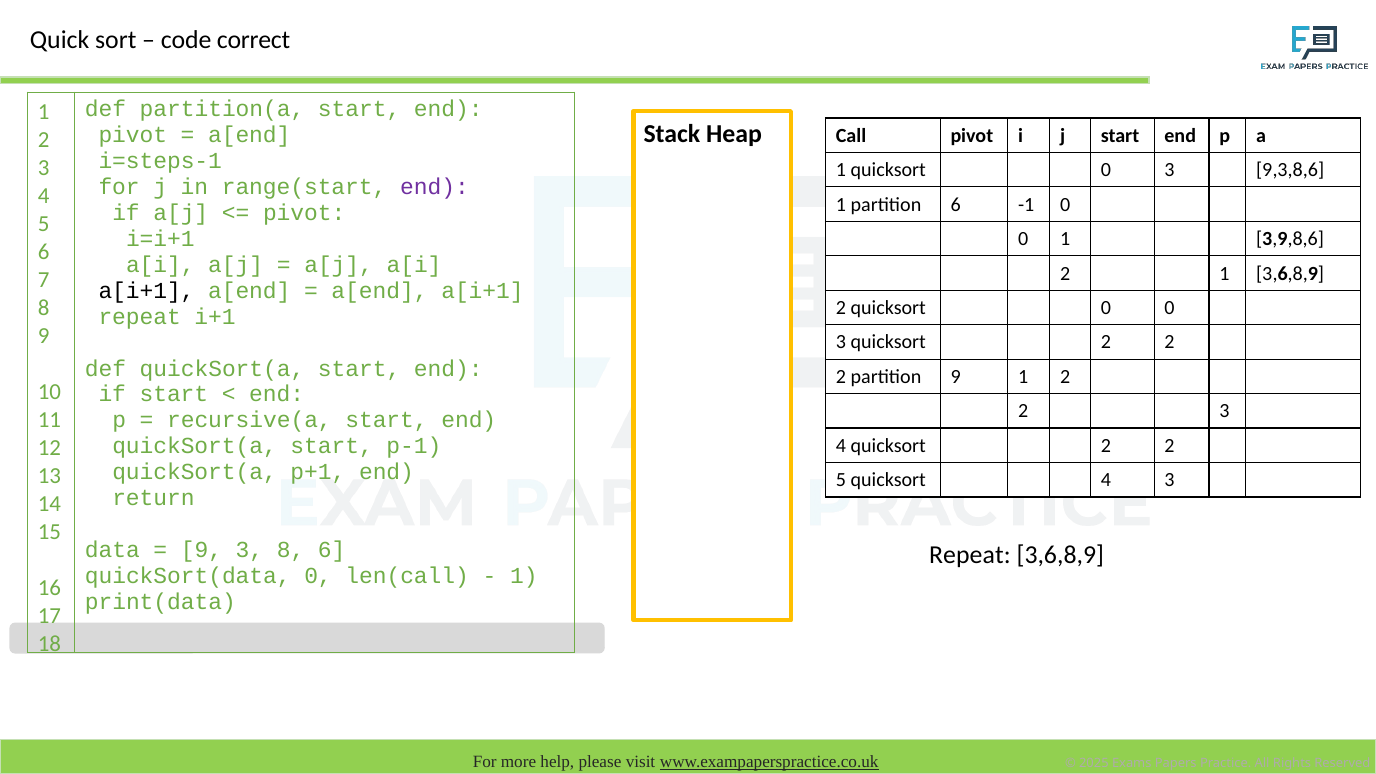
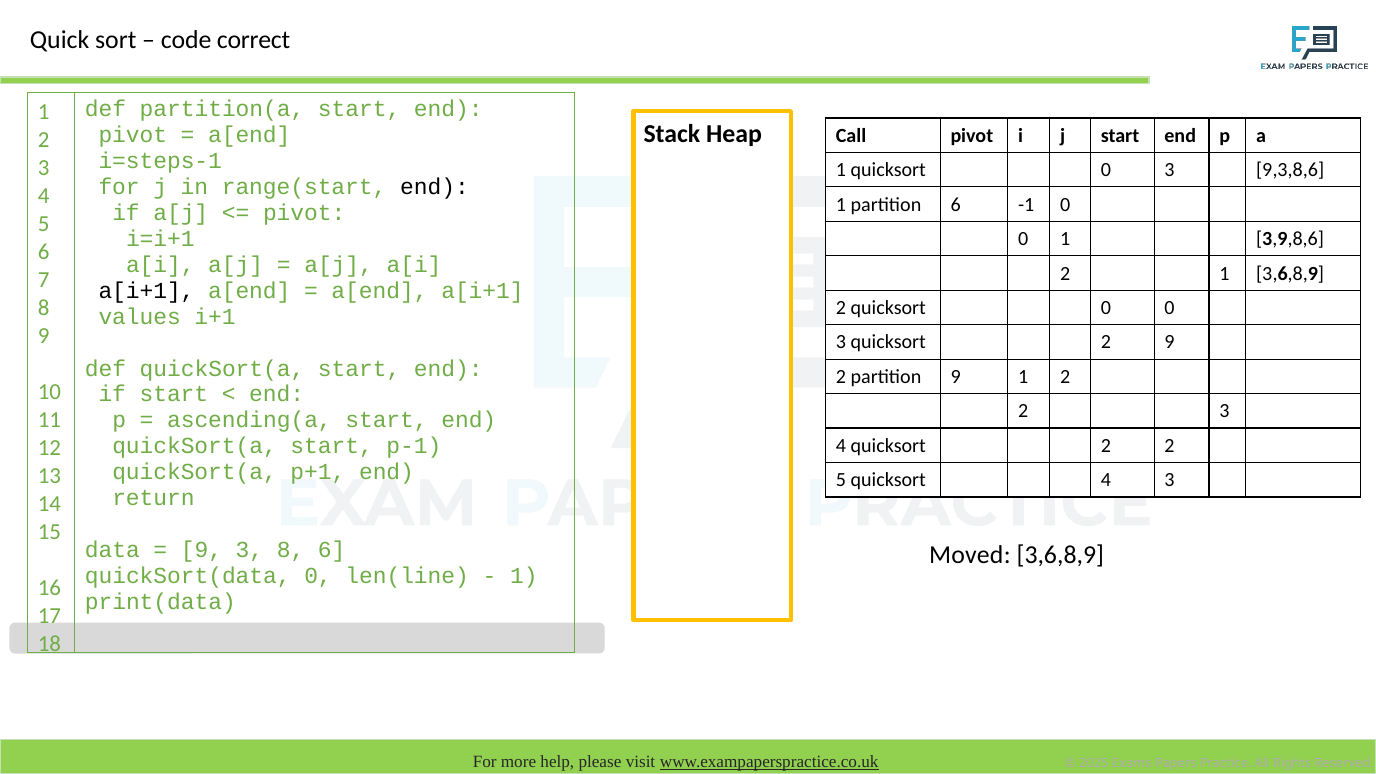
end colour: purple -> black (434, 187)
repeat: repeat -> values (140, 317)
3 quicksort 2 2: 2 -> 9 (1170, 342)
recursive(a: recursive(a -> ascending(a (249, 420)
Repeat: Repeat -> Moved (970, 555)
len(call: len(call -> len(line (407, 576)
